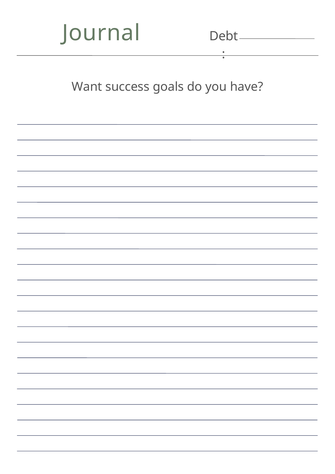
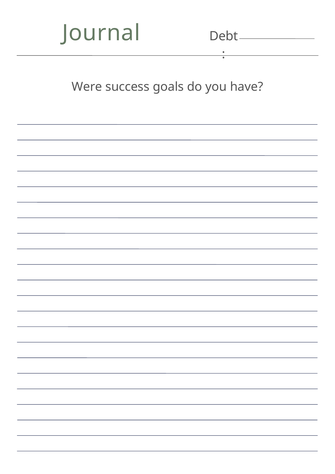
Want: Want -> Were (87, 87)
